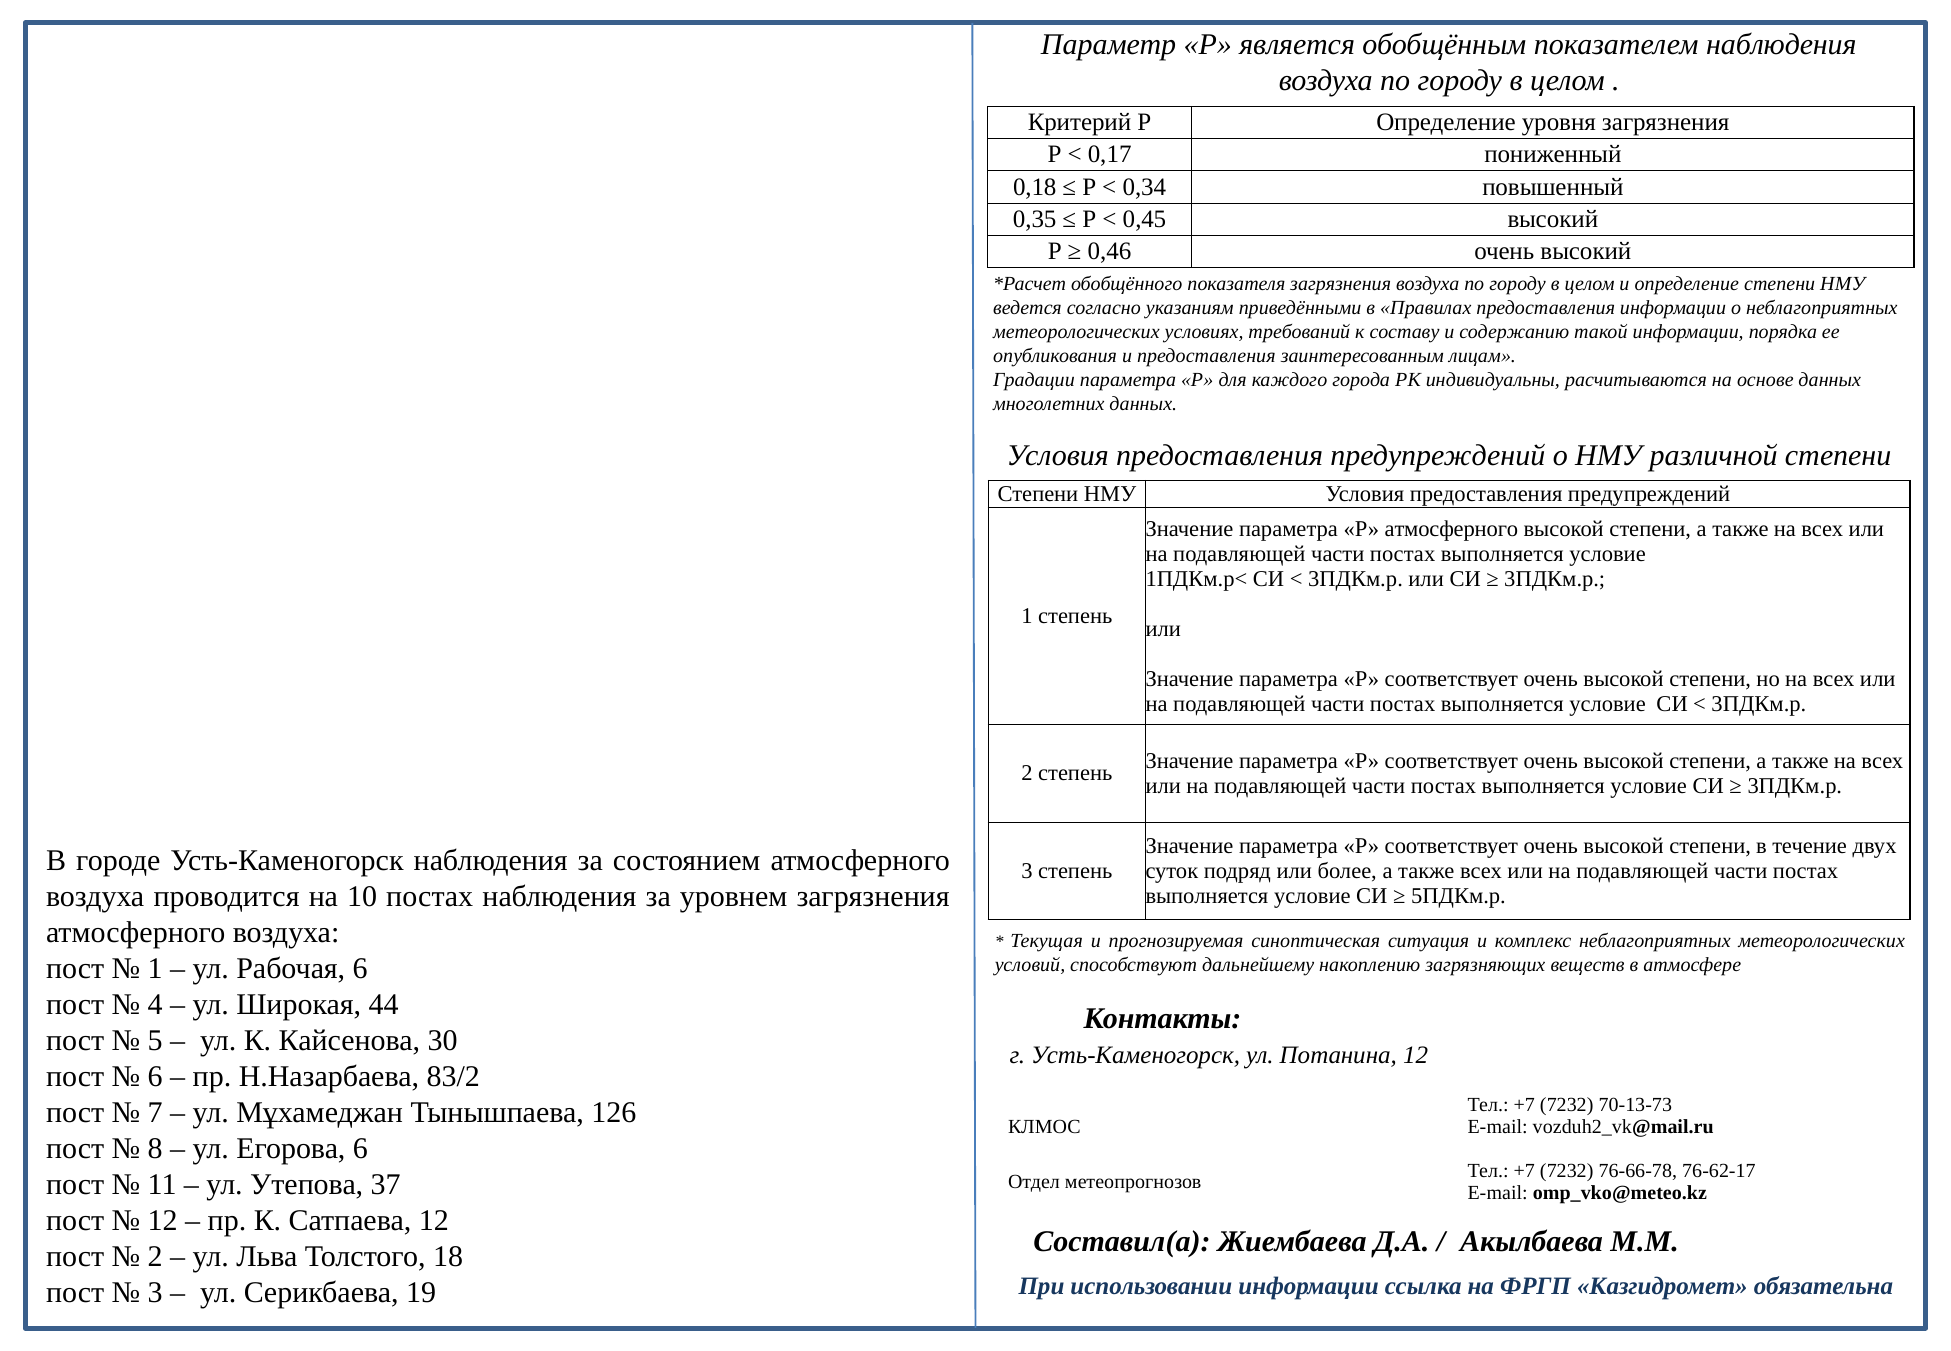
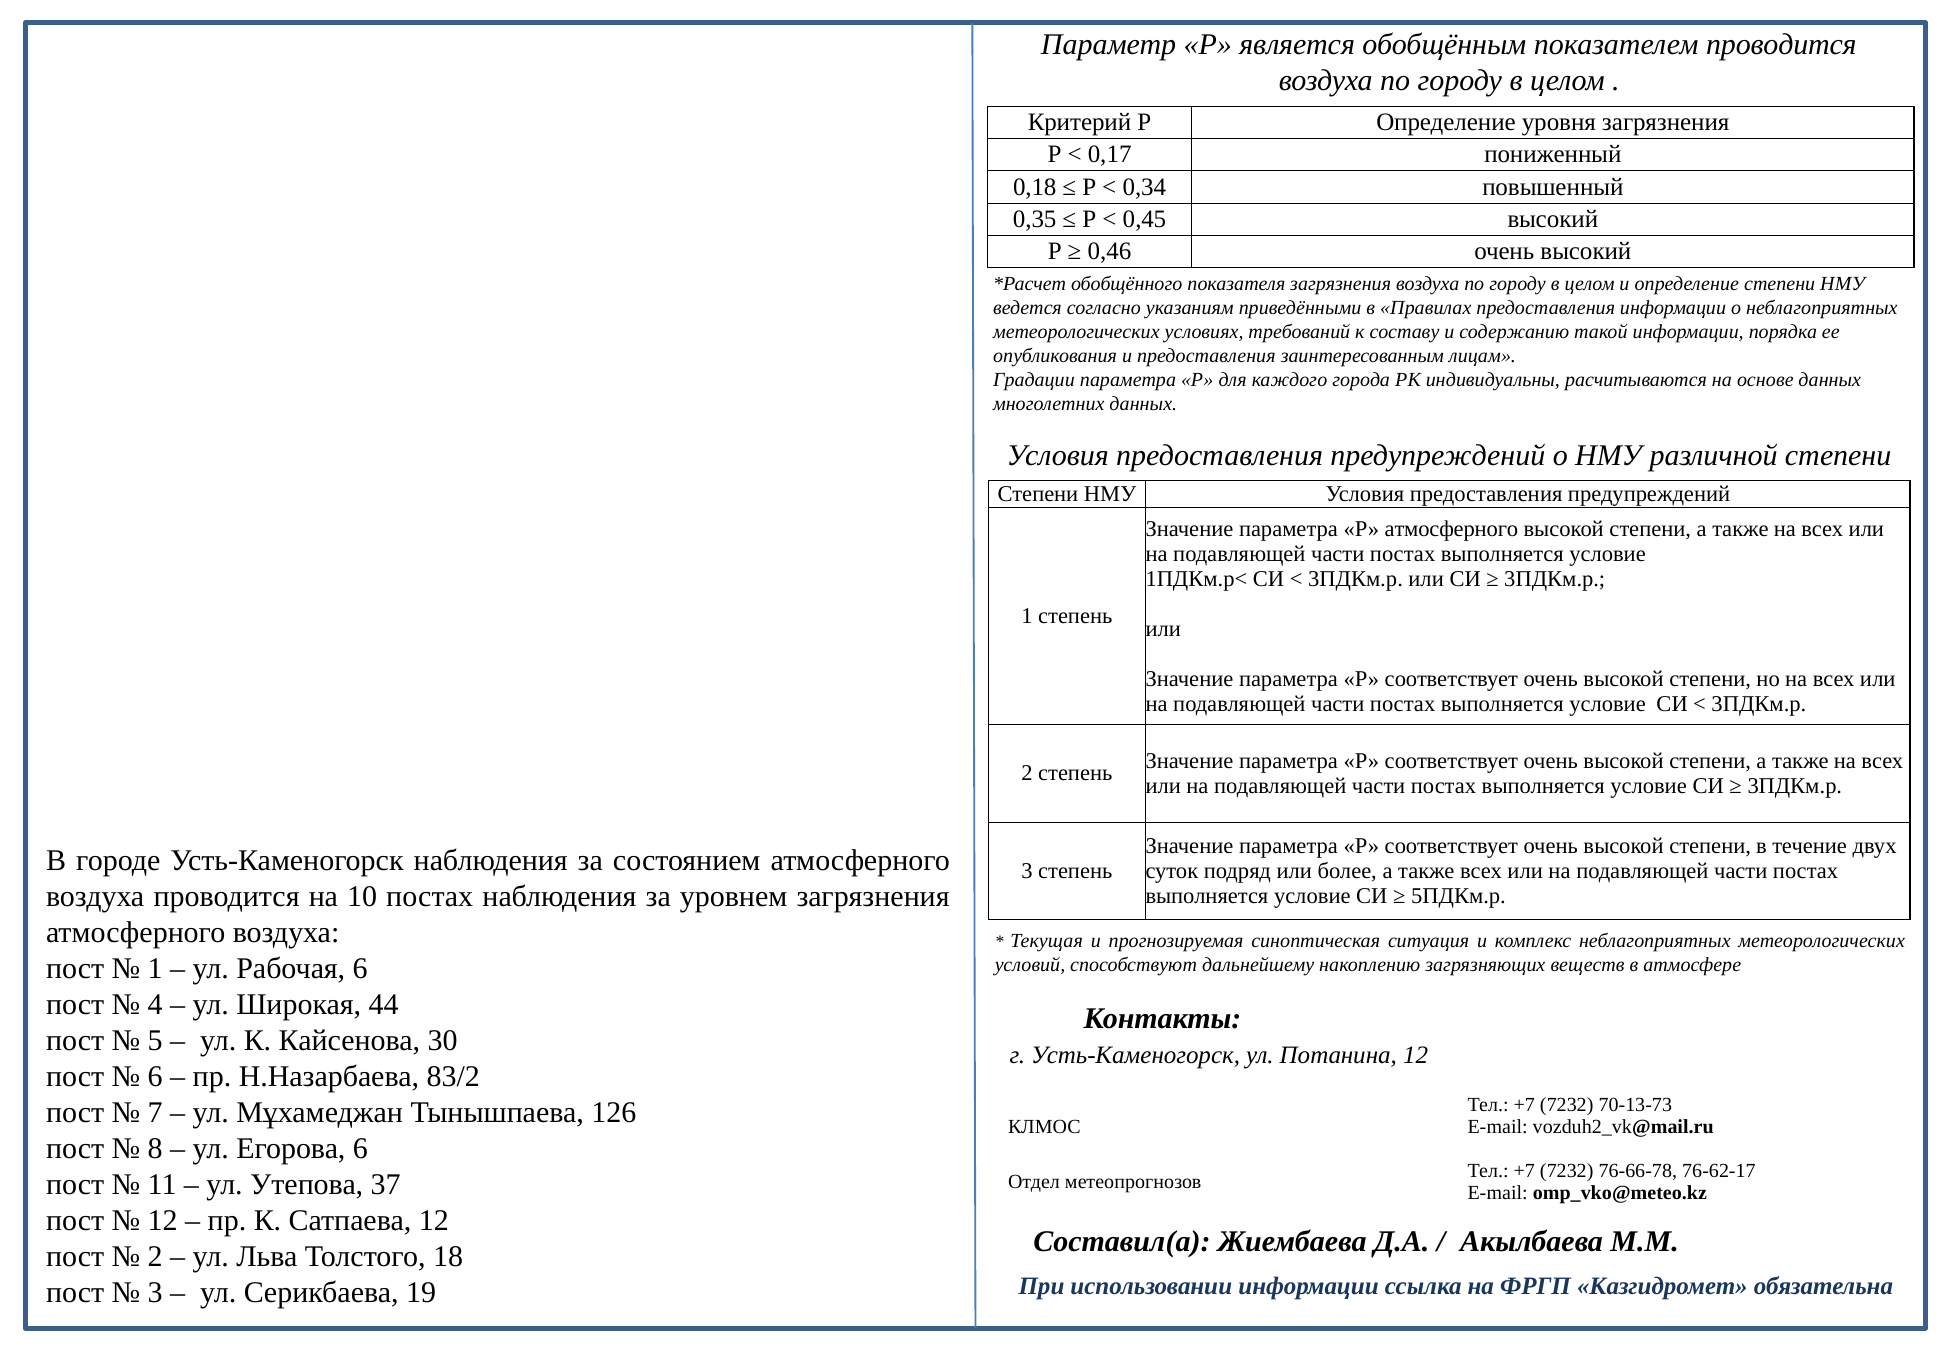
показателем наблюдения: наблюдения -> проводится (1781, 45)
